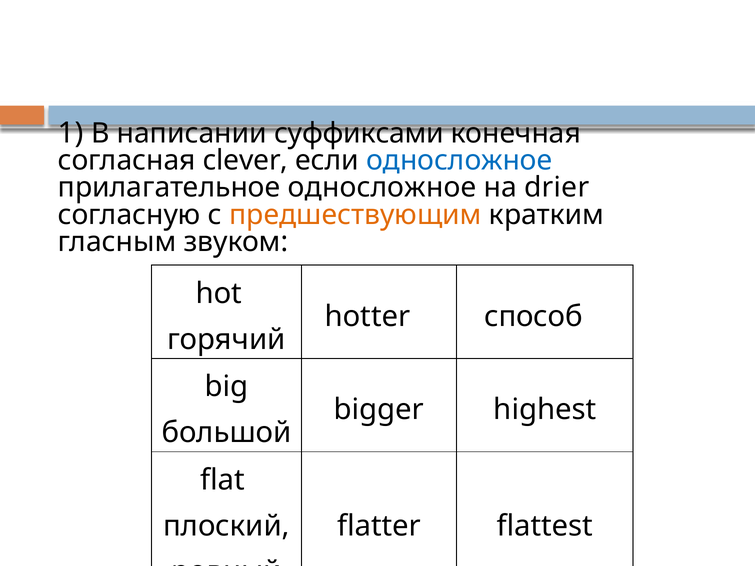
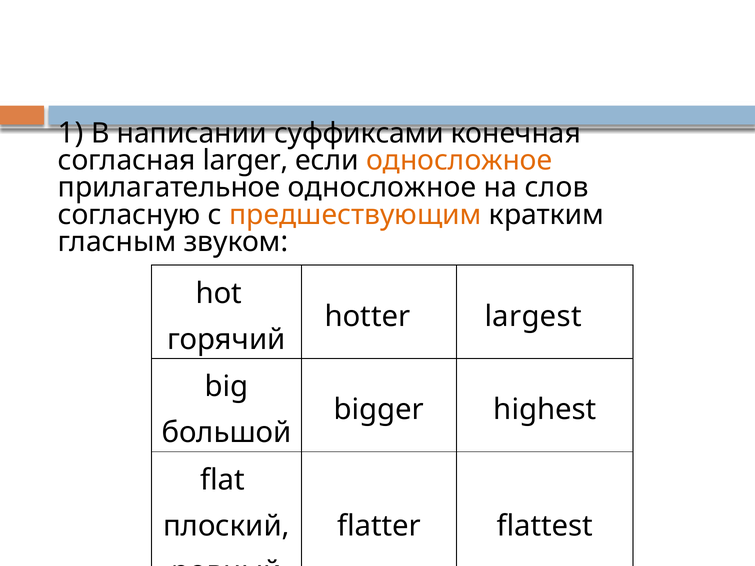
clever: clever -> larger (246, 160)
односложное colour: blue -> orange (459, 160)
drier: drier -> слов (557, 188)
способ: способ -> largest (533, 317)
